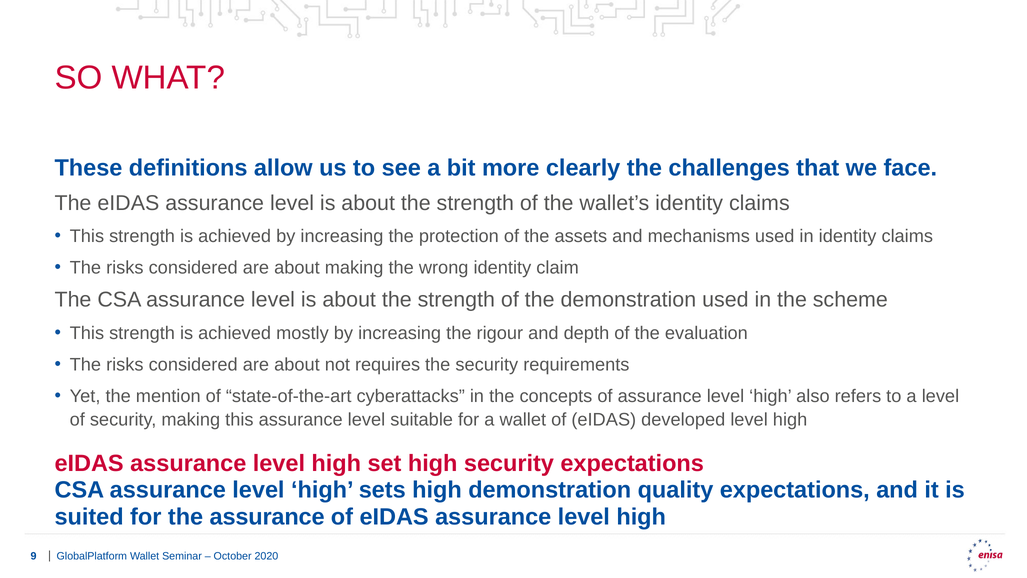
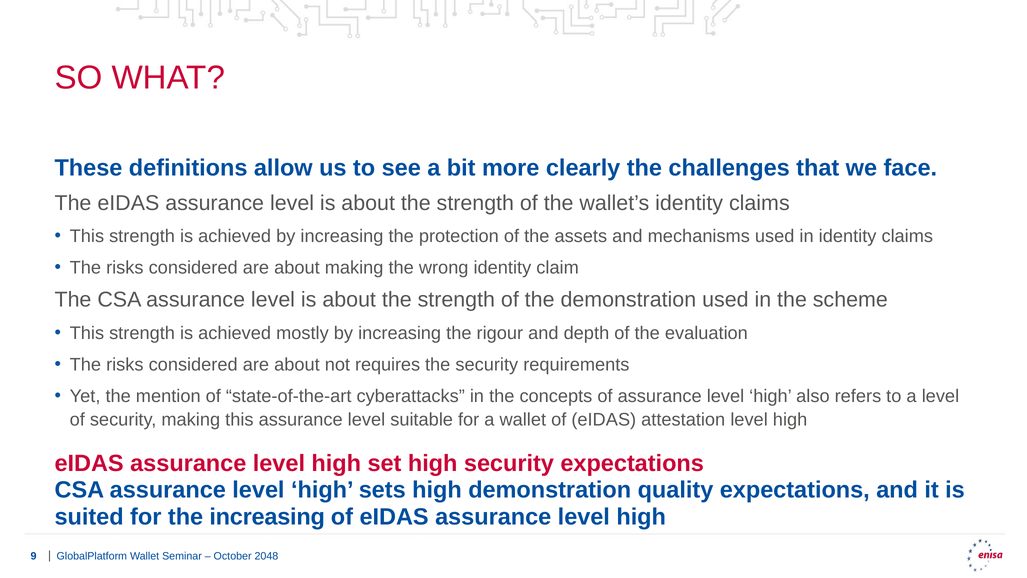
developed: developed -> attestation (683, 420)
the assurance: assurance -> increasing (267, 517)
2020: 2020 -> 2048 (266, 556)
